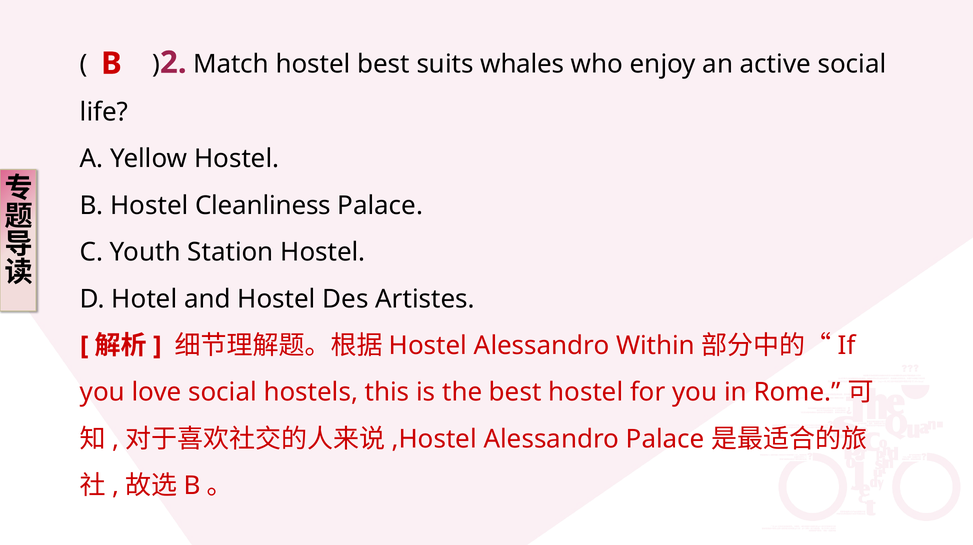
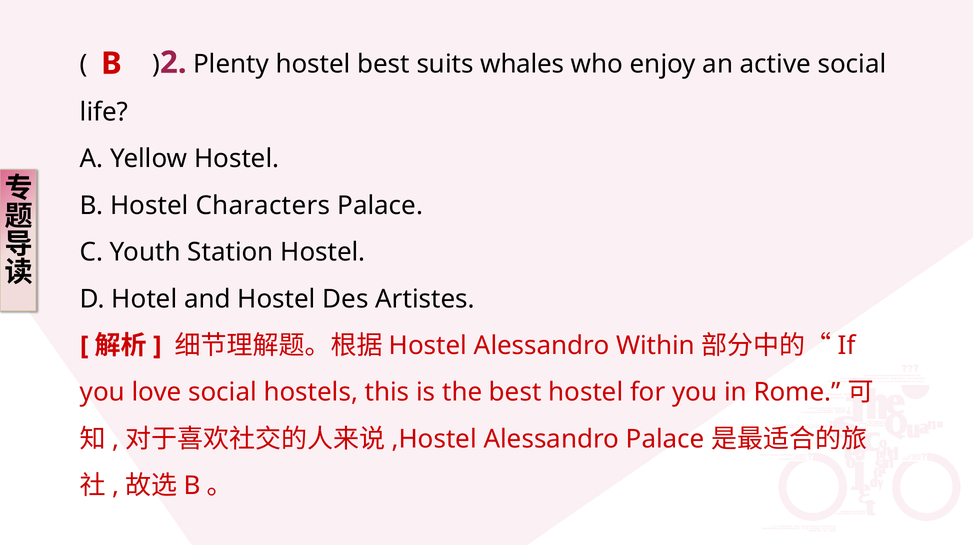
Match: Match -> Plenty (231, 64)
Cleanliness: Cleanliness -> Characters (263, 206)
